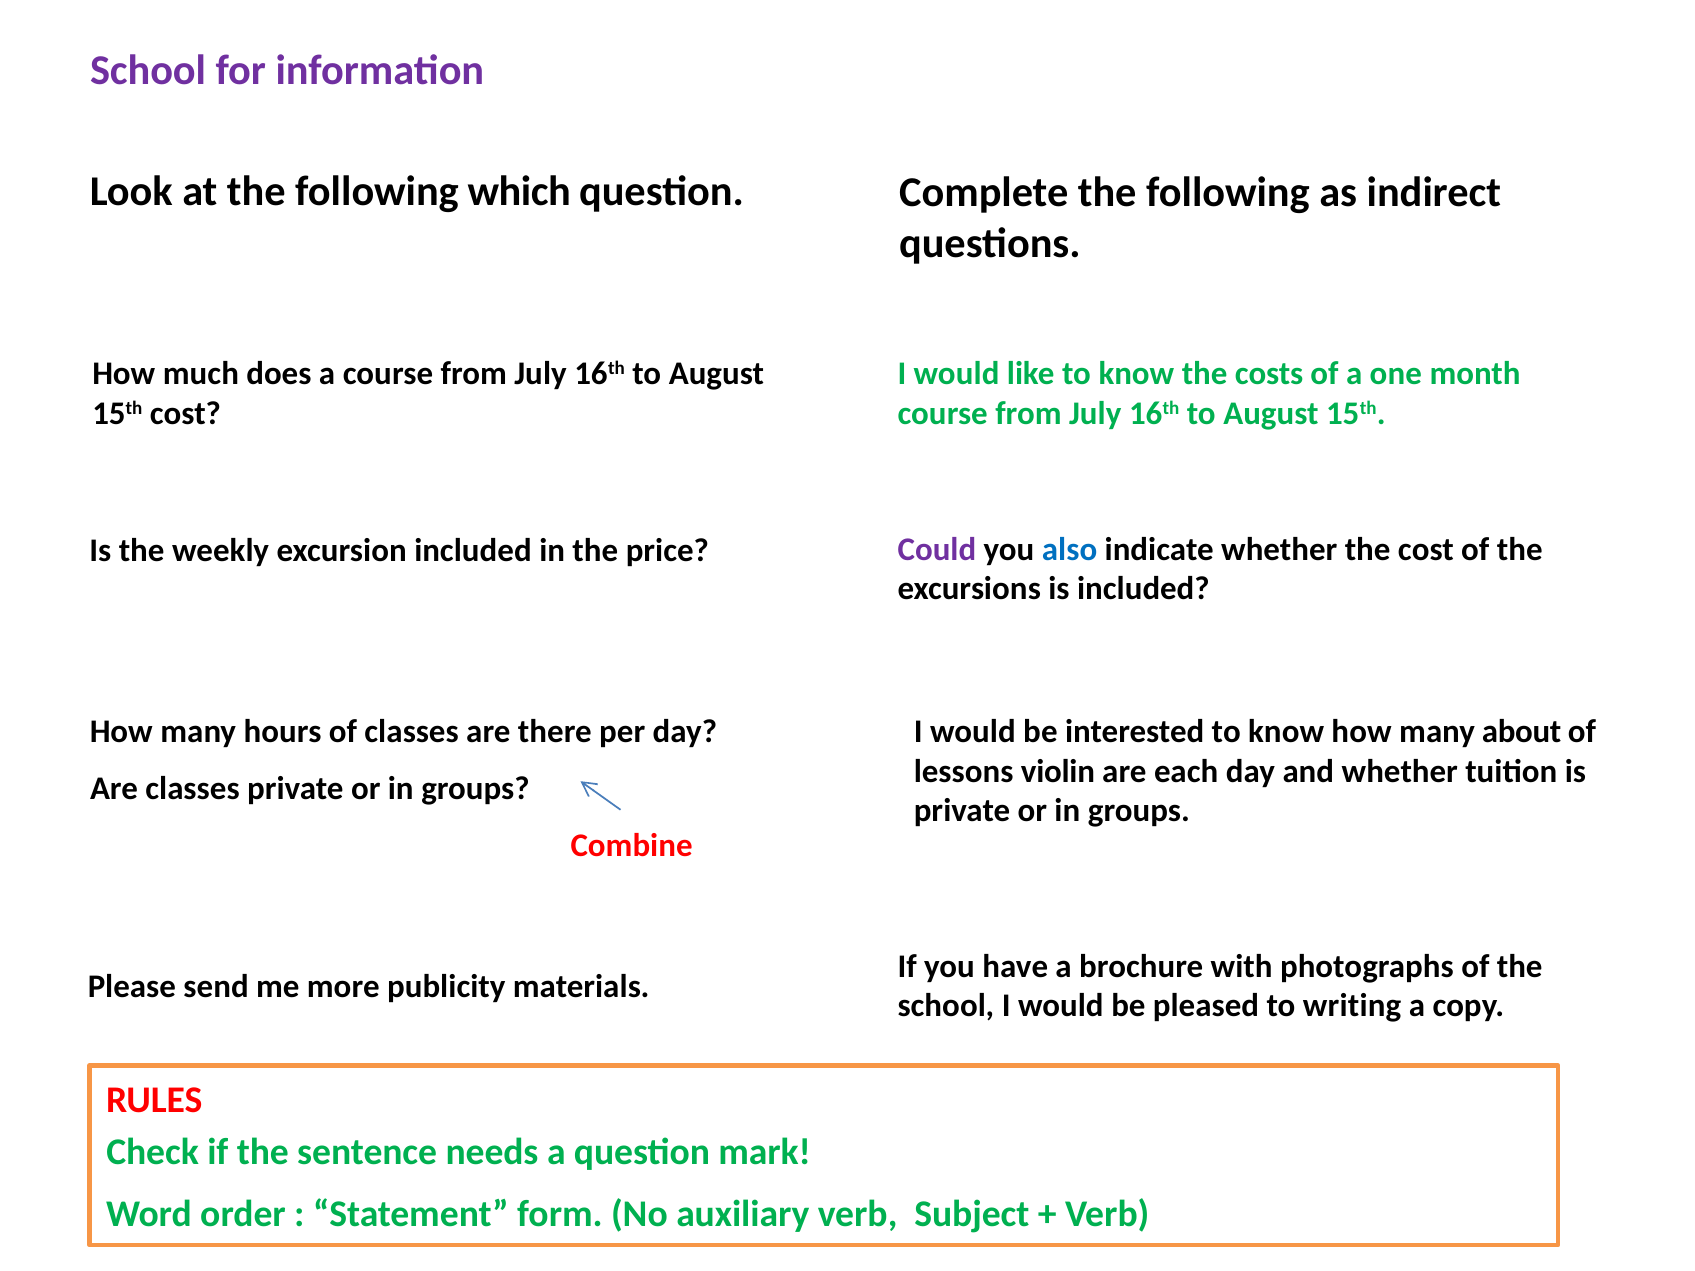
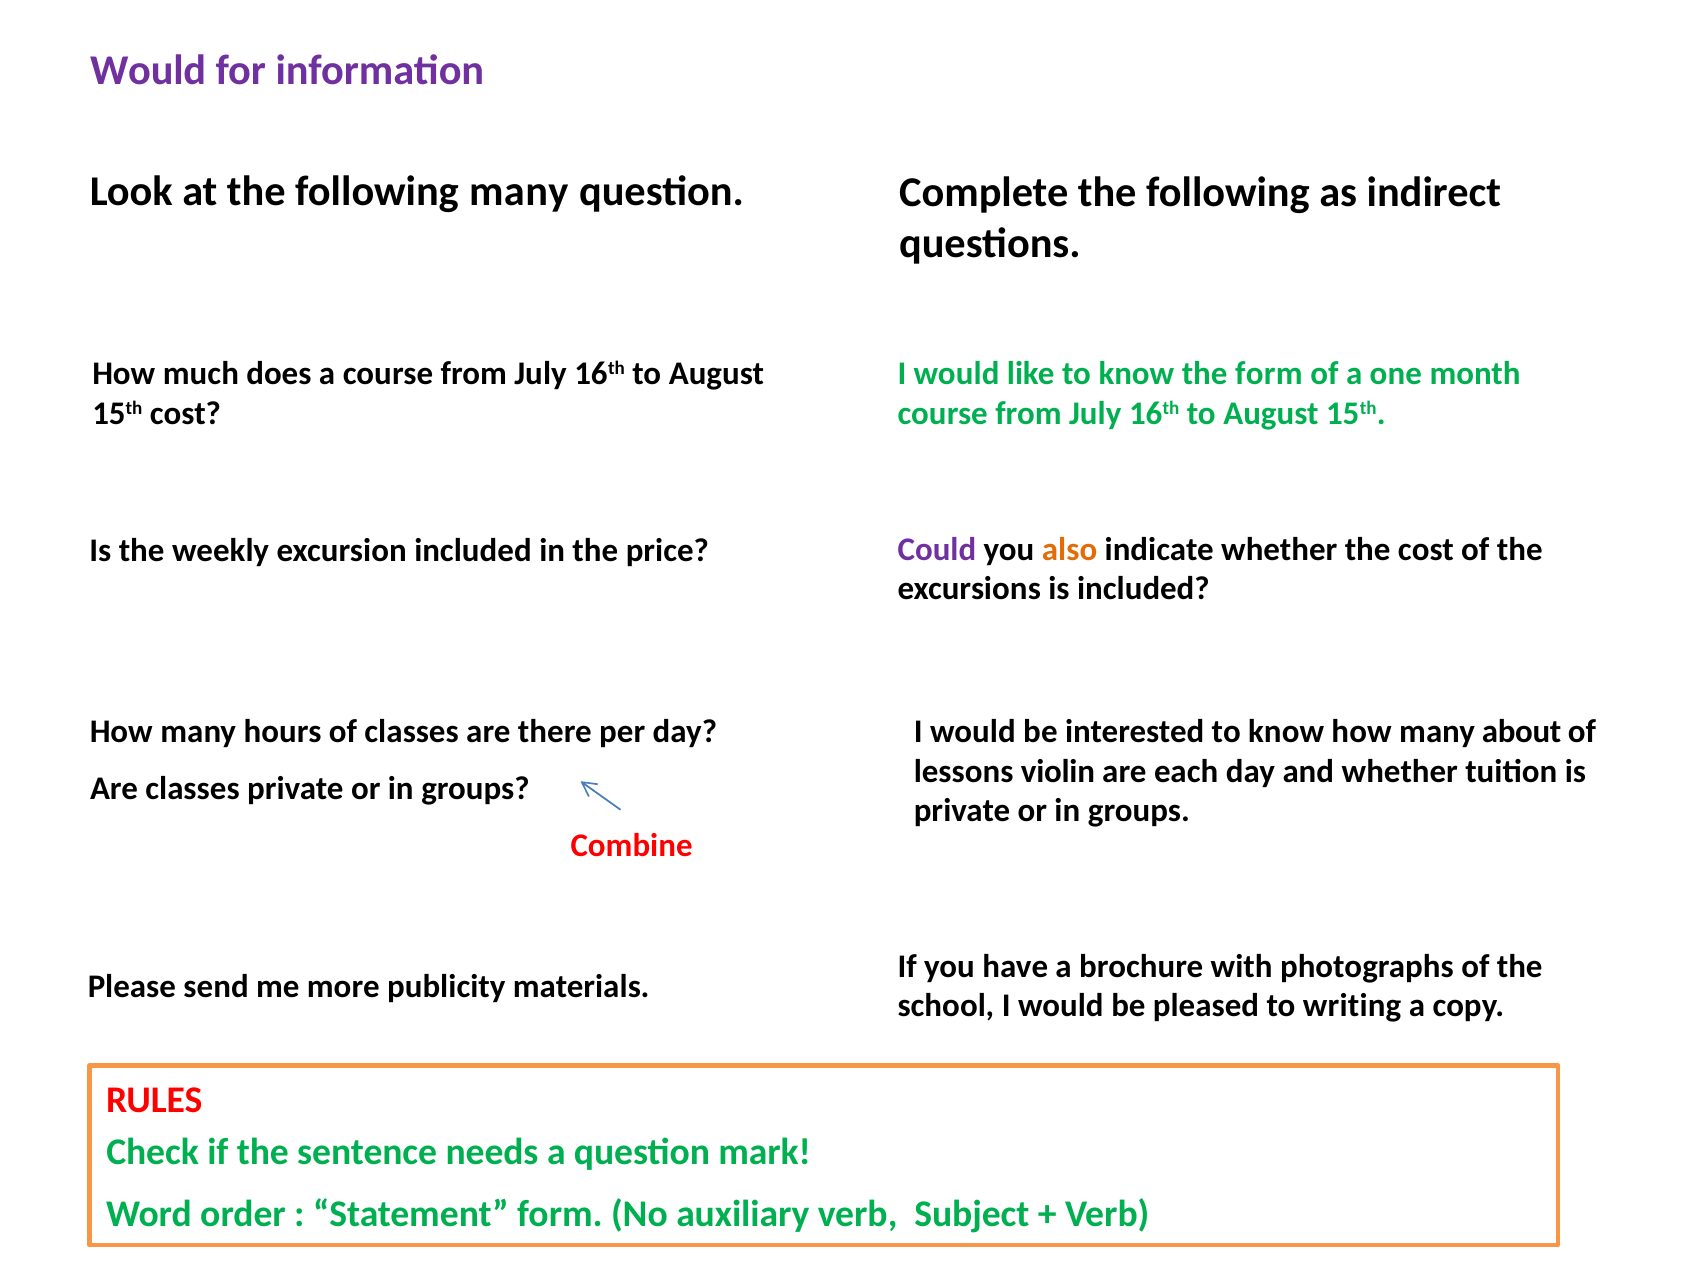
School: School -> Would (148, 71)
following which: which -> many (519, 192)
the costs: costs -> form (1269, 374)
also colour: blue -> orange (1070, 549)
